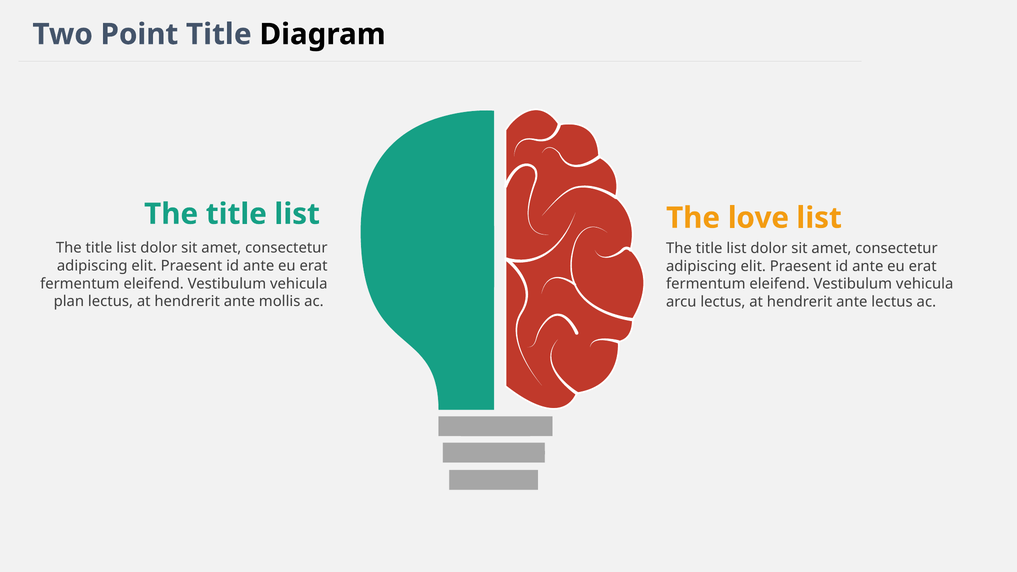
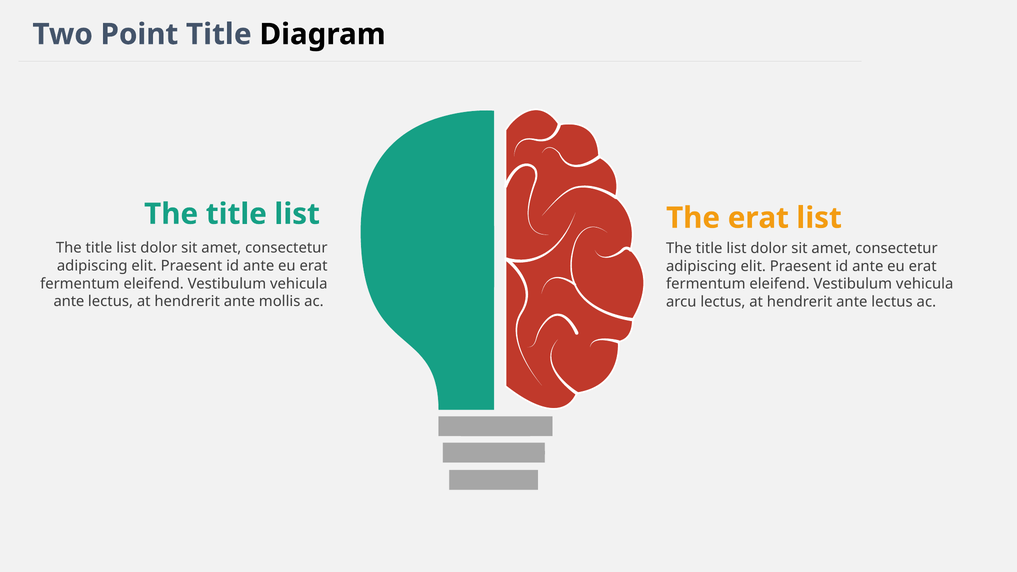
The love: love -> erat (758, 218)
plan: plan -> ante (69, 301)
